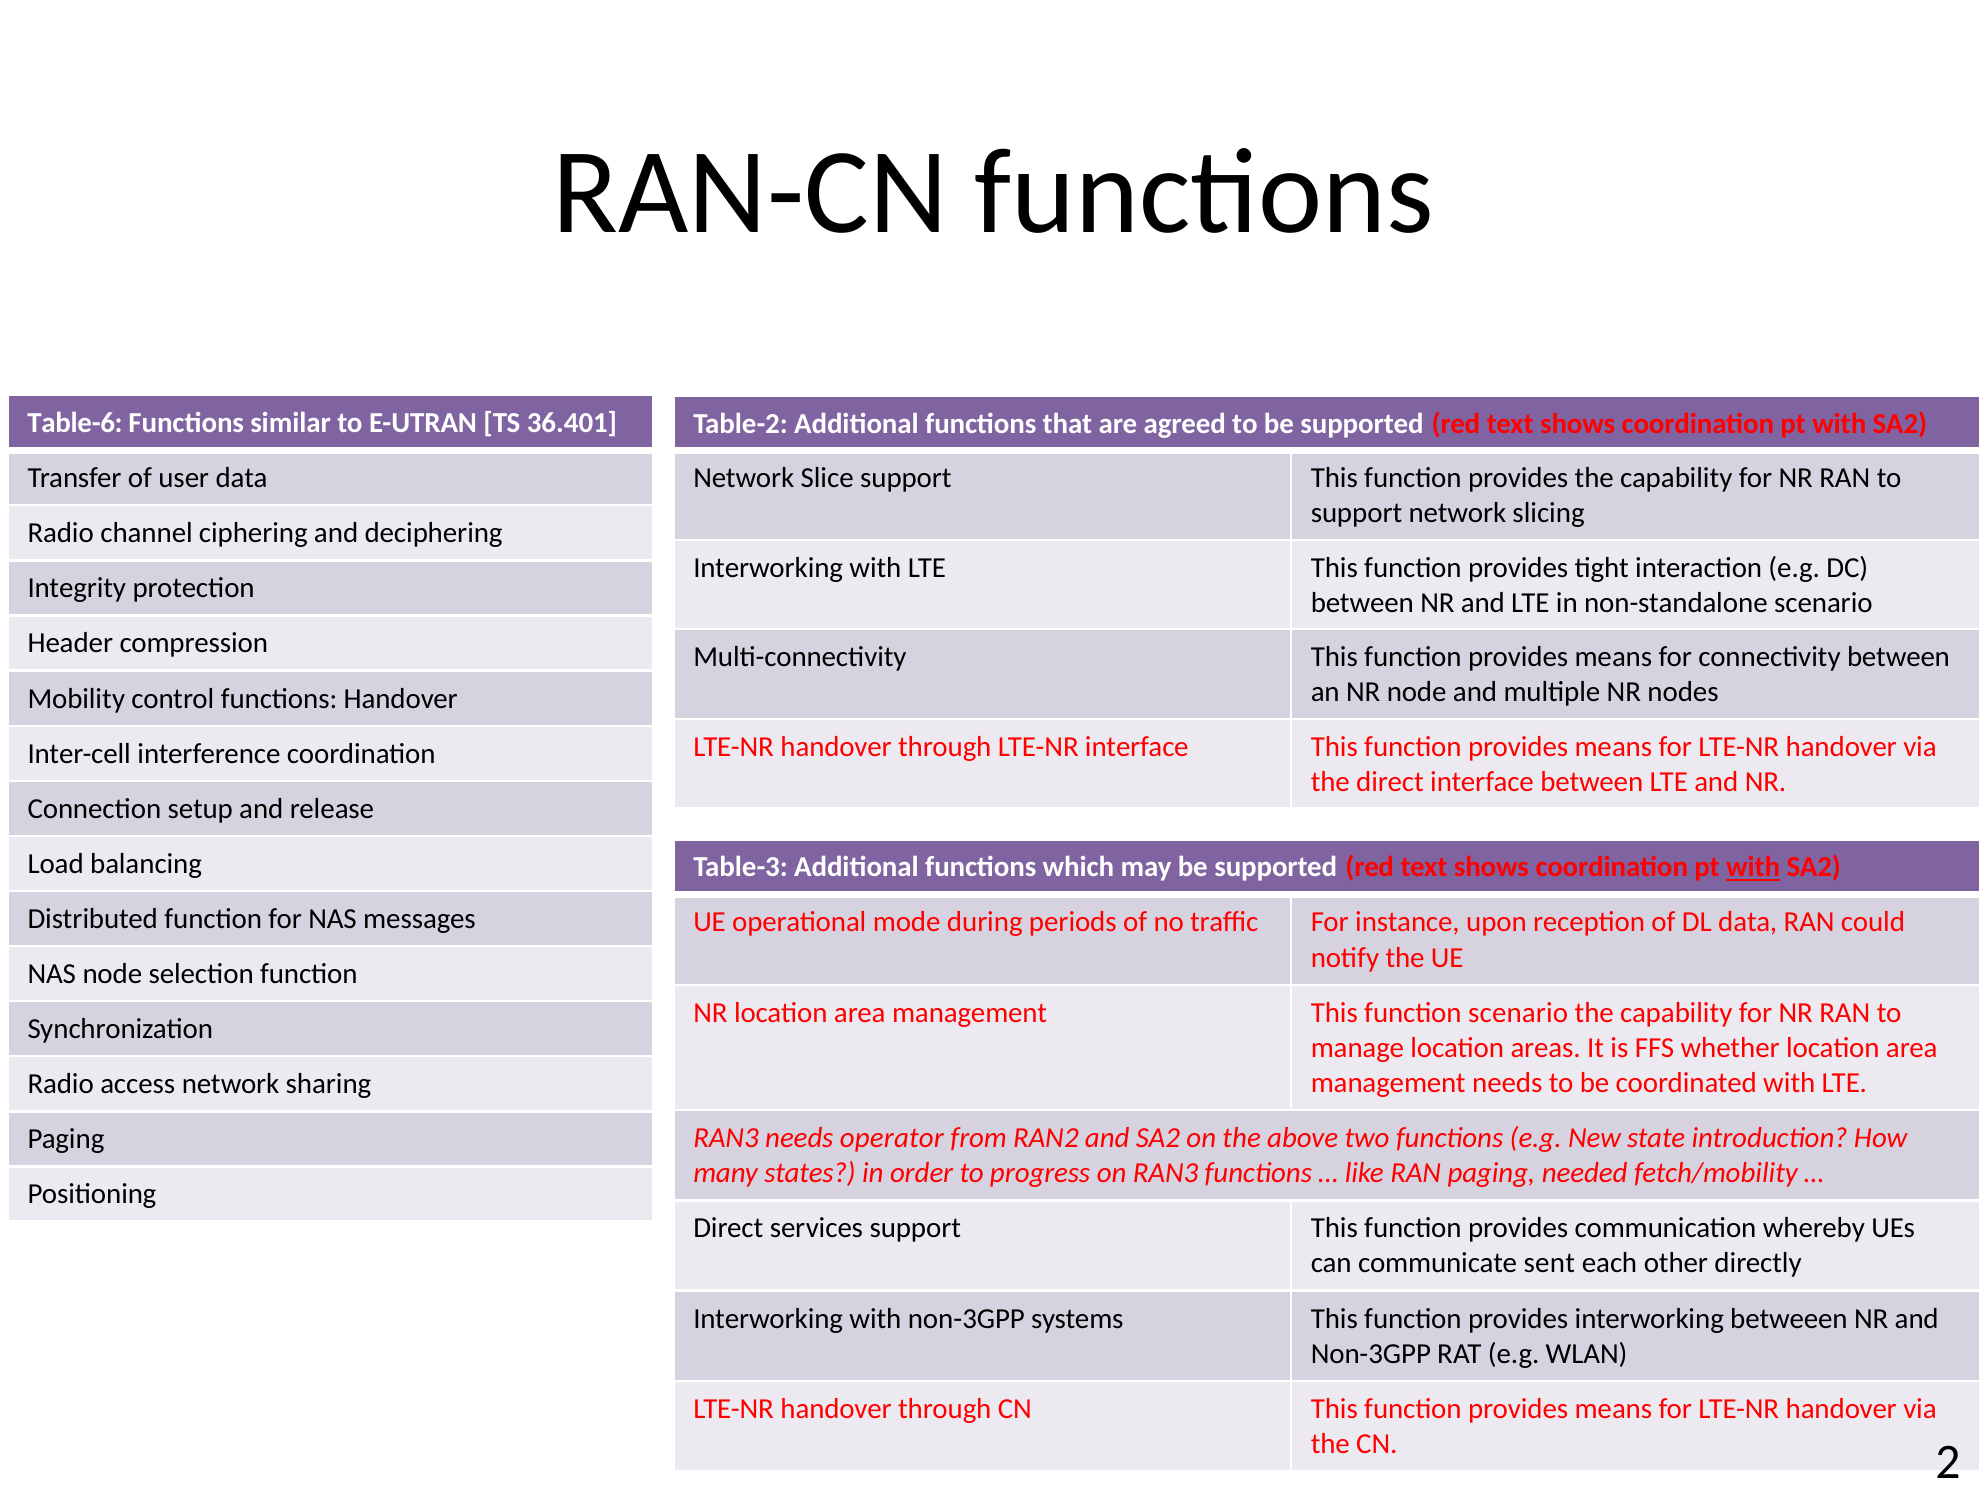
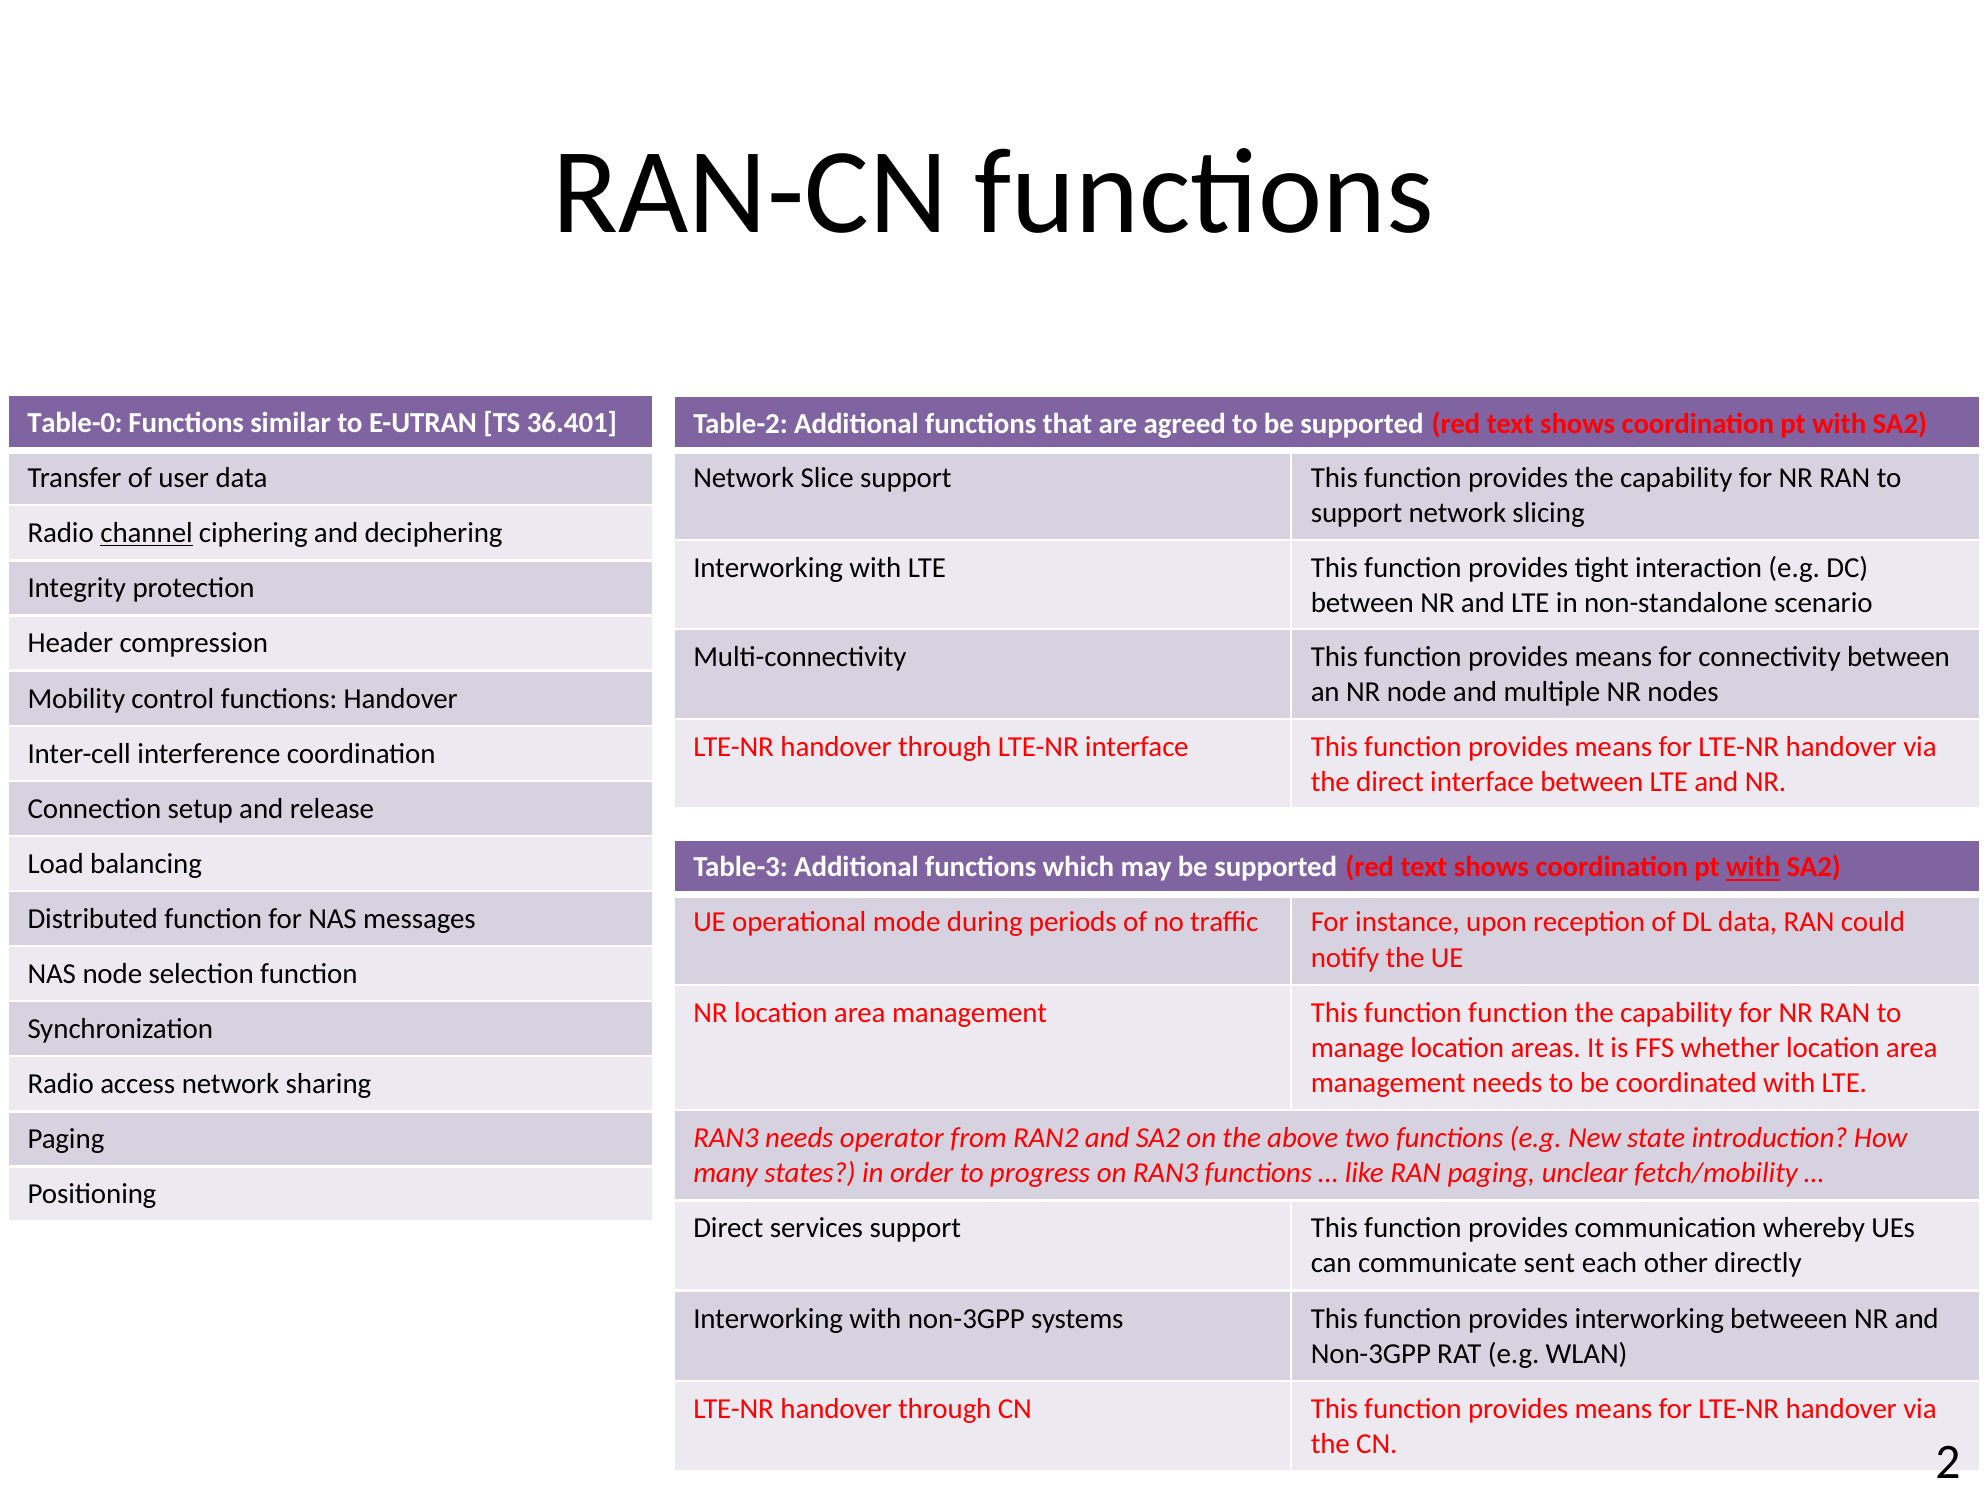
Table-6: Table-6 -> Table-0 (75, 423)
channel underline: none -> present (147, 533)
function scenario: scenario -> function (1518, 1013)
needed: needed -> unclear (1585, 1173)
